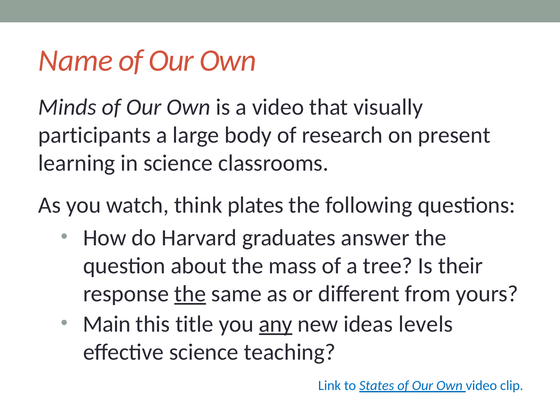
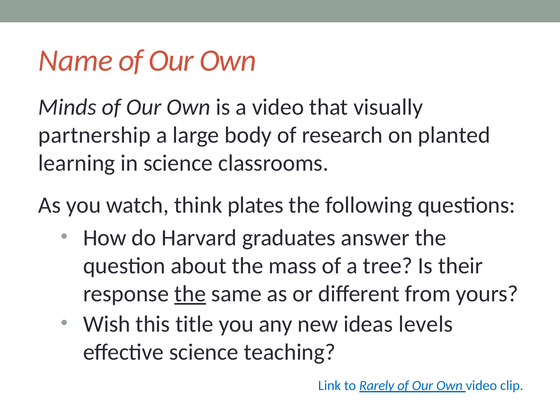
participants: participants -> partnership (94, 135)
present: present -> planted (454, 135)
Main: Main -> Wish (107, 324)
any underline: present -> none (276, 324)
States: States -> Rarely (377, 385)
